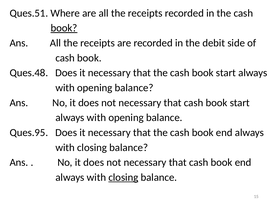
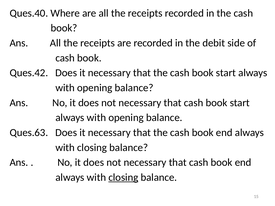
Ques.51: Ques.51 -> Ques.40 (29, 13)
book underline: present -> none (64, 28)
Ques.48: Ques.48 -> Ques.42 (29, 73)
Ques.95: Ques.95 -> Ques.63 (29, 133)
